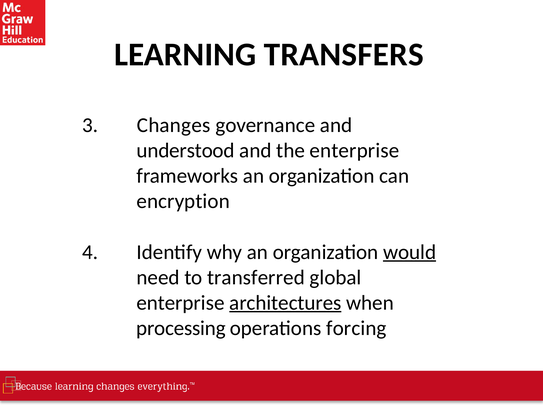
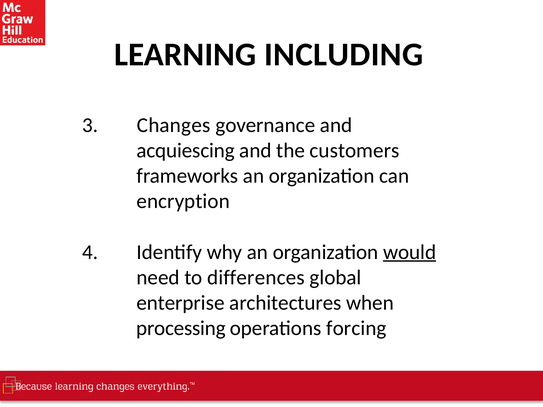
TRANSFERS: TRANSFERS -> INCLUDING (344, 55)
understood: understood -> acquiescing (186, 151)
the enterprise: enterprise -> customers (354, 151)
transferred: transferred -> differences (256, 278)
architectures underline: present -> none (285, 303)
